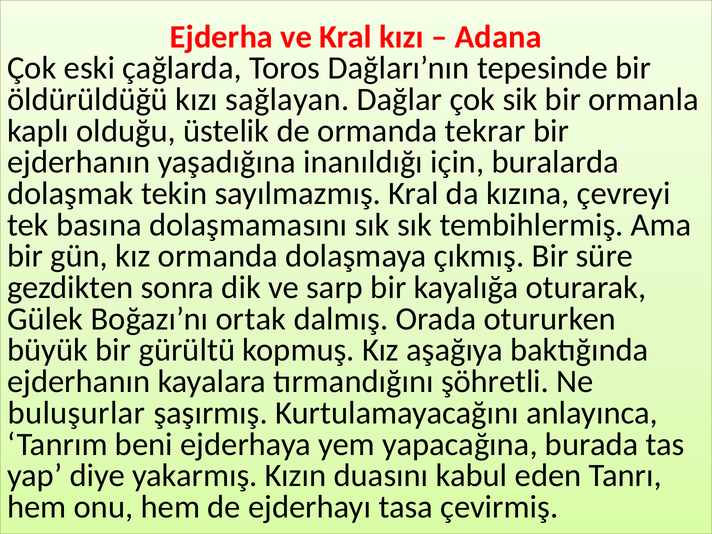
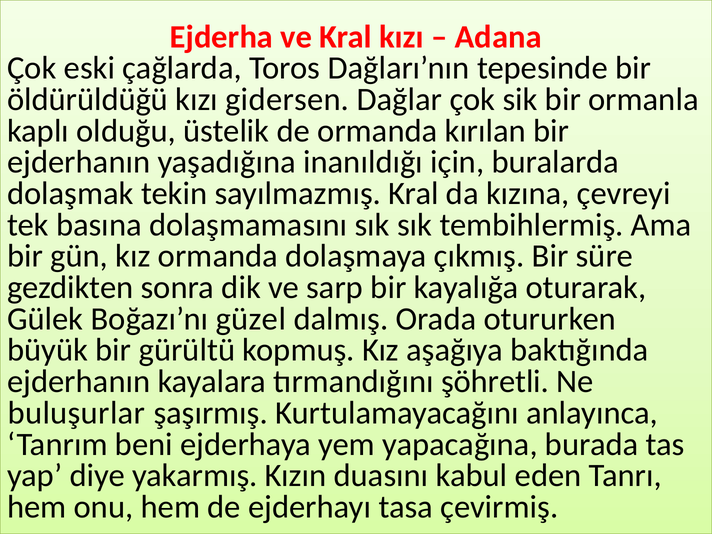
sağlayan: sağlayan -> gidersen (287, 100)
tekrar: tekrar -> kırılan (485, 131)
ortak: ortak -> güzel (251, 319)
